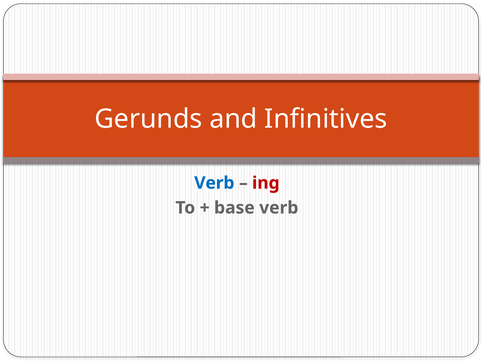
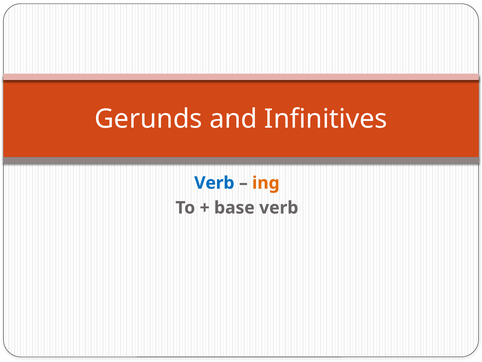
ing colour: red -> orange (266, 183)
